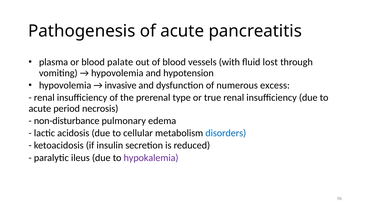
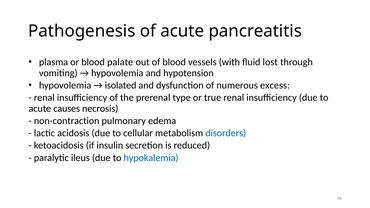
invasive: invasive -> isolated (121, 85)
period: period -> causes (67, 109)
non-disturbance: non-disturbance -> non-contraction (67, 121)
hypokalemia colour: purple -> blue (151, 158)
